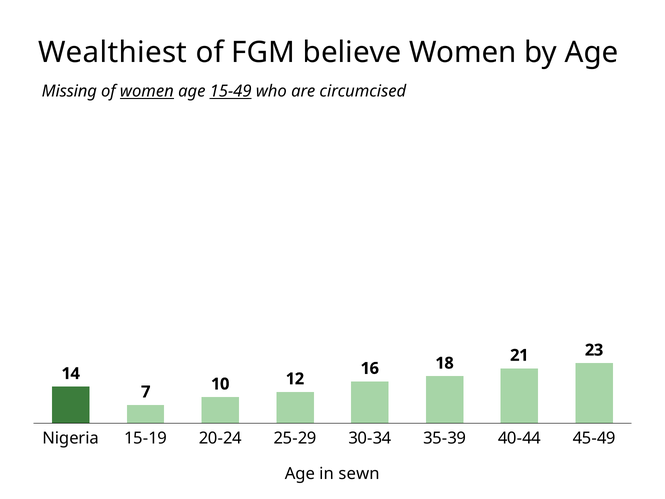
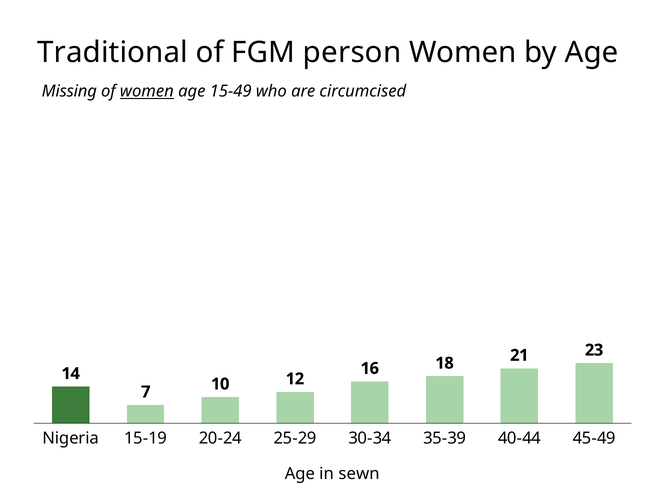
Wealthiest: Wealthiest -> Traditional (113, 53)
believe: believe -> person (352, 53)
15-49 underline: present -> none (231, 91)
